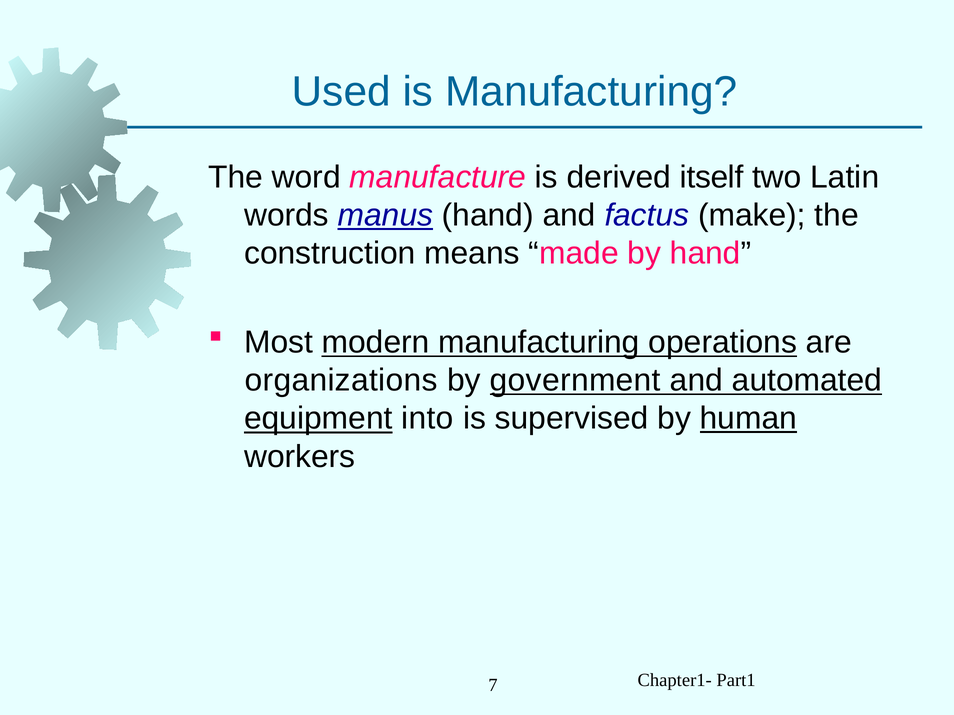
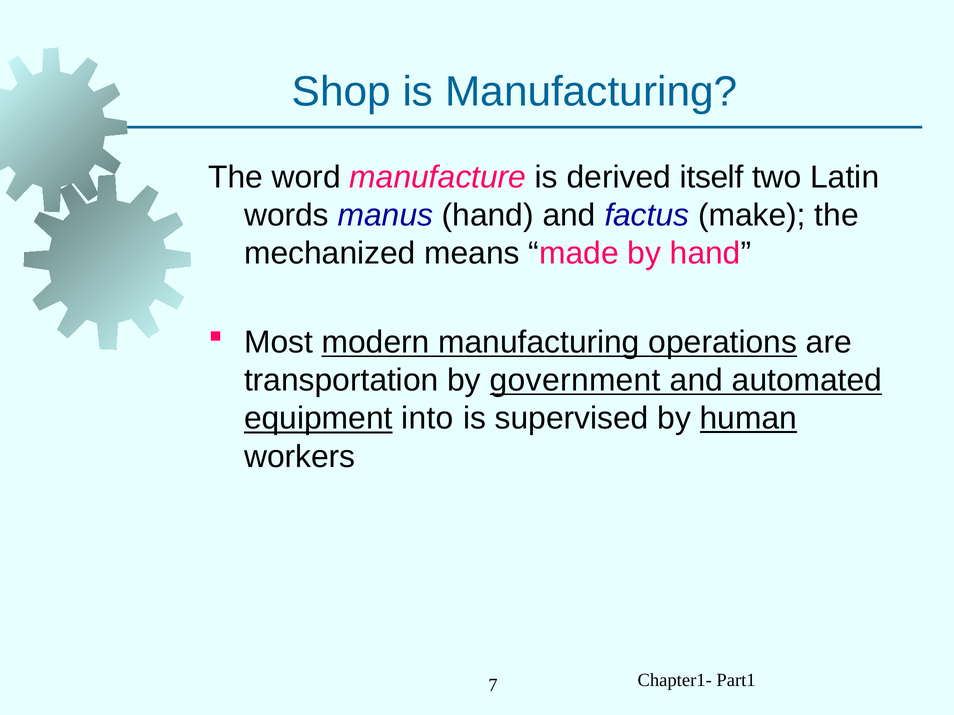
Used: Used -> Shop (341, 92)
manus underline: present -> none (385, 215)
construction: construction -> mechanized (330, 253)
organizations: organizations -> transportation (341, 381)
